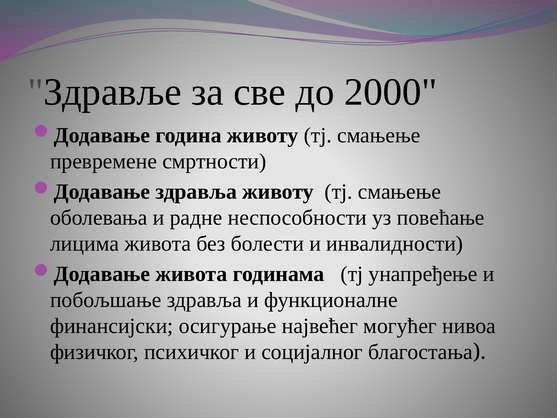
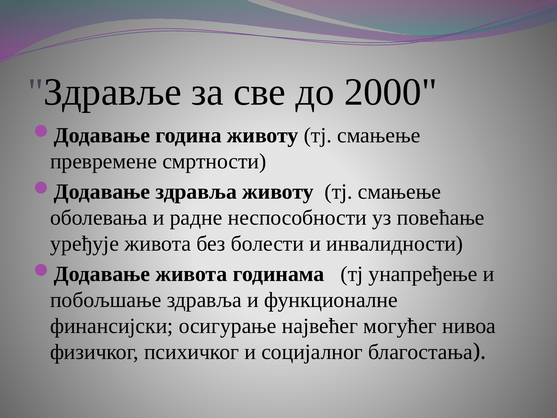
лицима: лицима -> уређује (85, 244)
